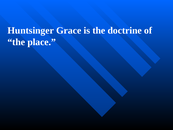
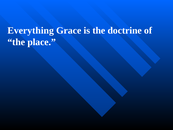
Huntsinger: Huntsinger -> Everything (31, 30)
